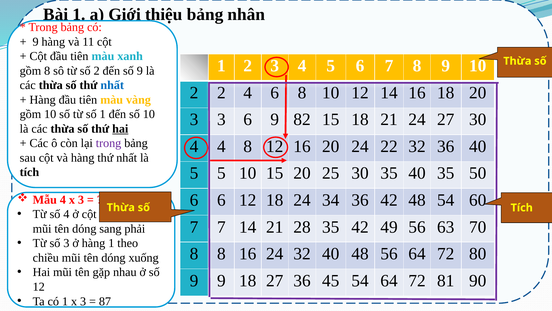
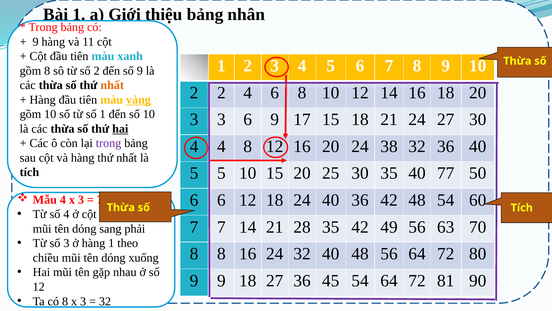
nhất colour: blue -> orange (112, 85)
vàng underline: none -> present (138, 100)
82: 82 -> 17 (302, 119)
22: 22 -> 38 (389, 146)
40 35: 35 -> 77 (446, 173)
24 34: 34 -> 40 (331, 200)
có 1: 1 -> 8 (65, 301)
87: 87 -> 32 (105, 301)
